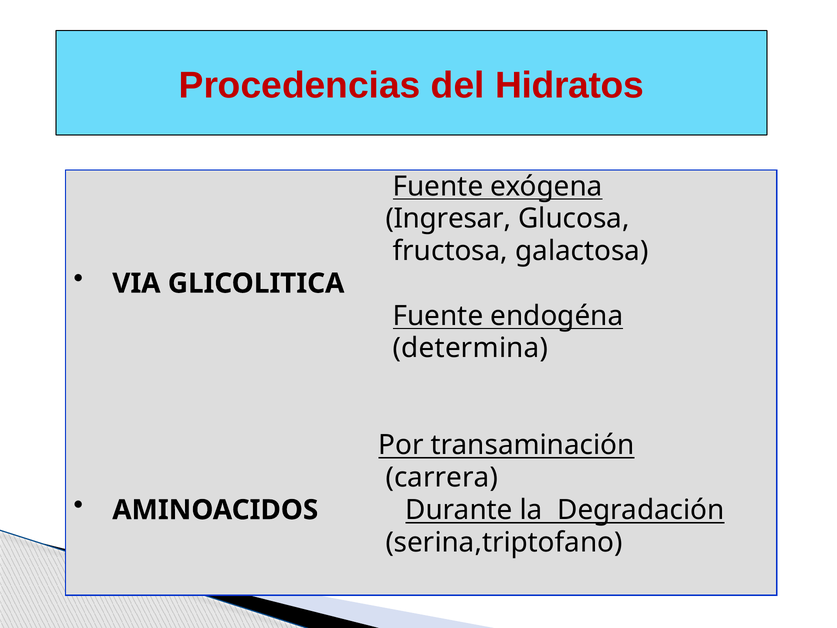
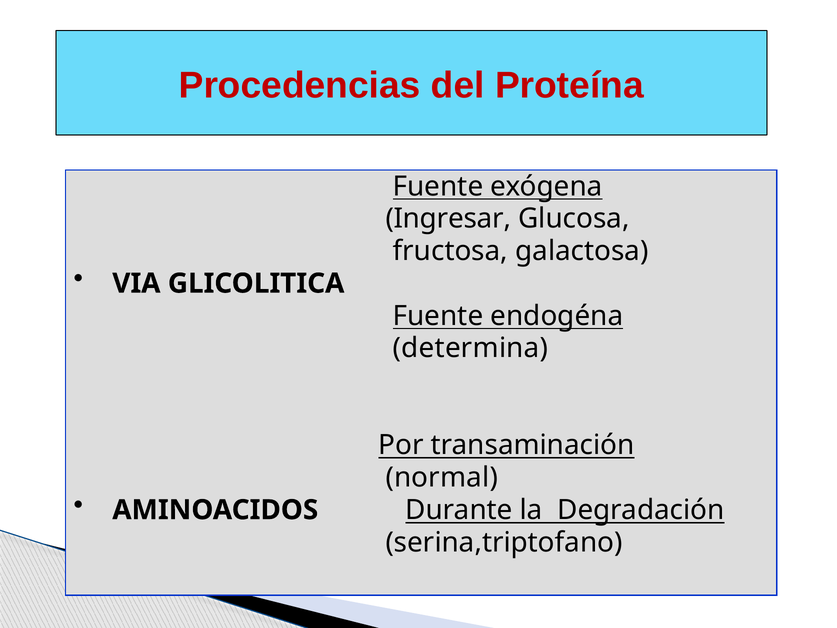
Hidratos: Hidratos -> Proteína (569, 85)
carrera: carrera -> normal (442, 477)
